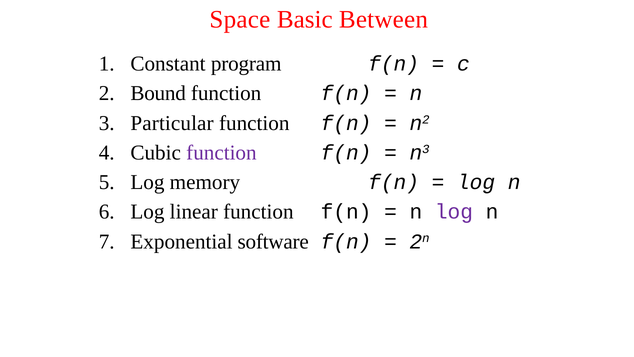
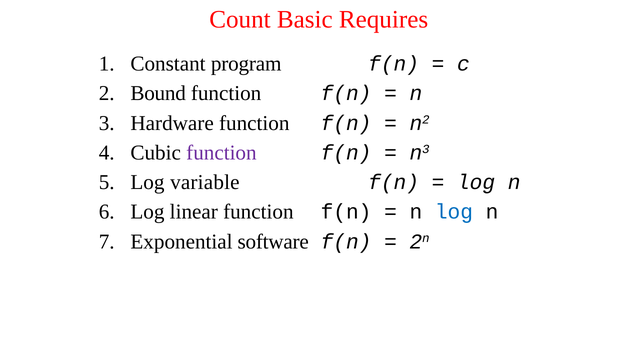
Space: Space -> Count (240, 20)
Between: Between -> Requires (384, 20)
Particular: Particular -> Hardware (172, 123)
memory: memory -> variable (205, 182)
log colour: purple -> blue (454, 212)
